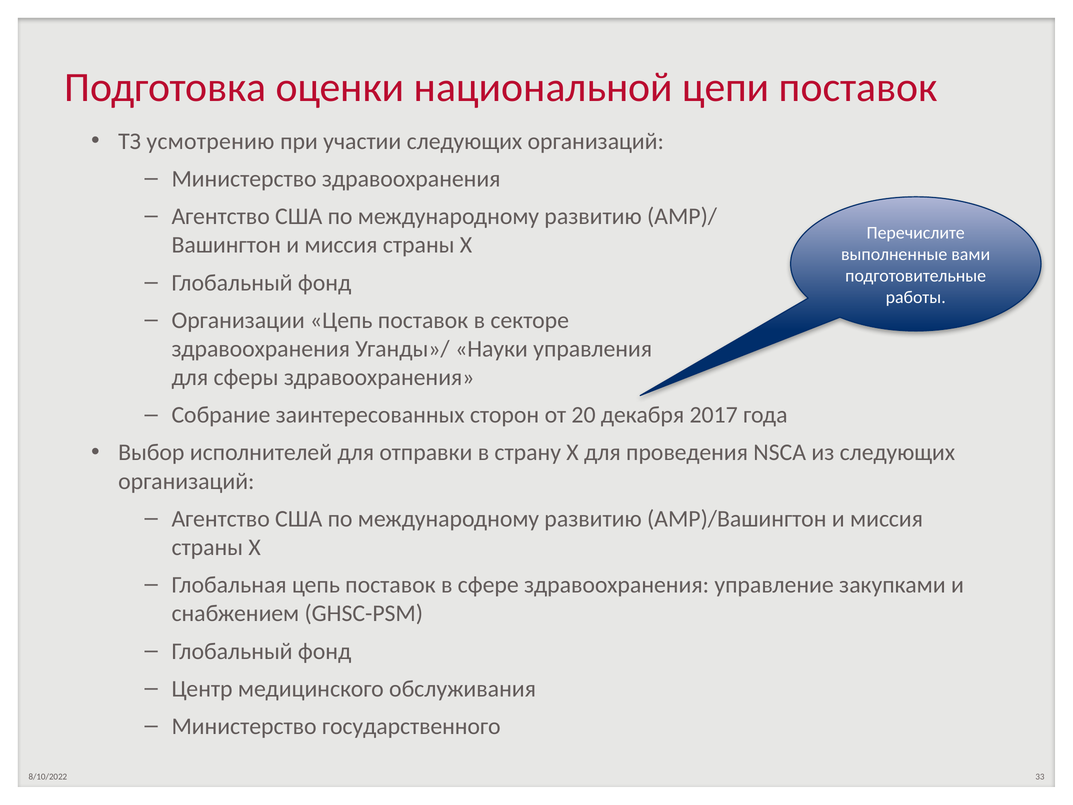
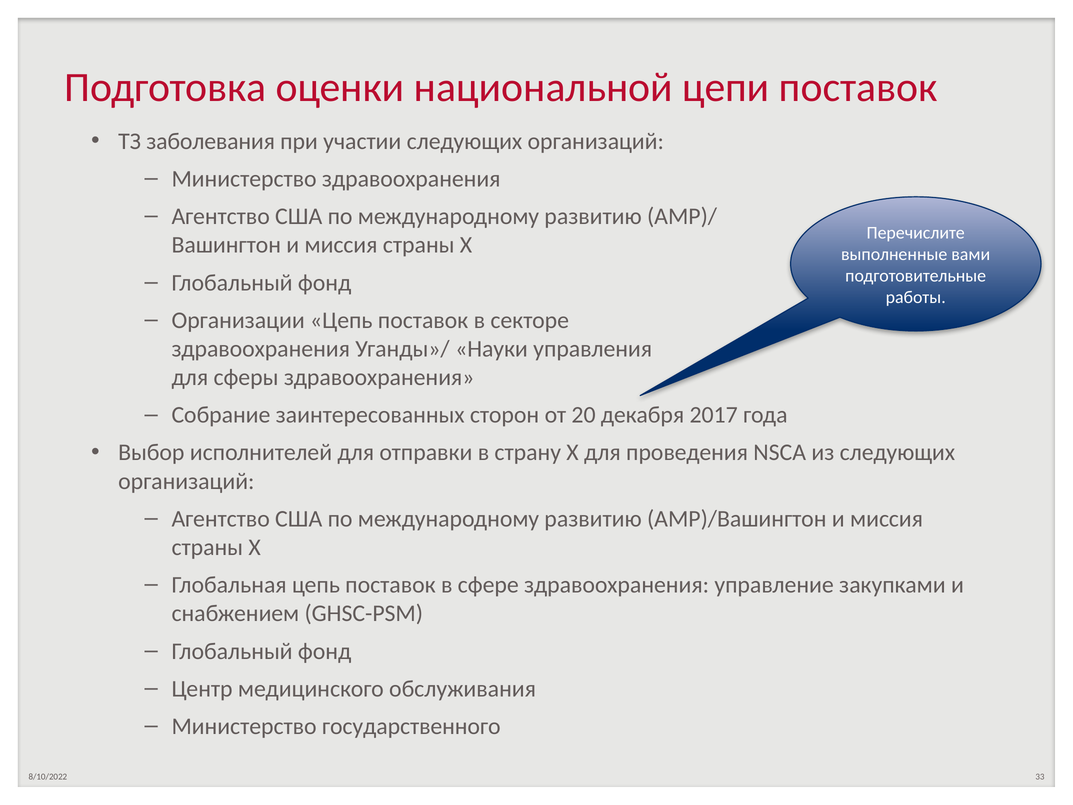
усмотрению: усмотрению -> заболевания (211, 141)
